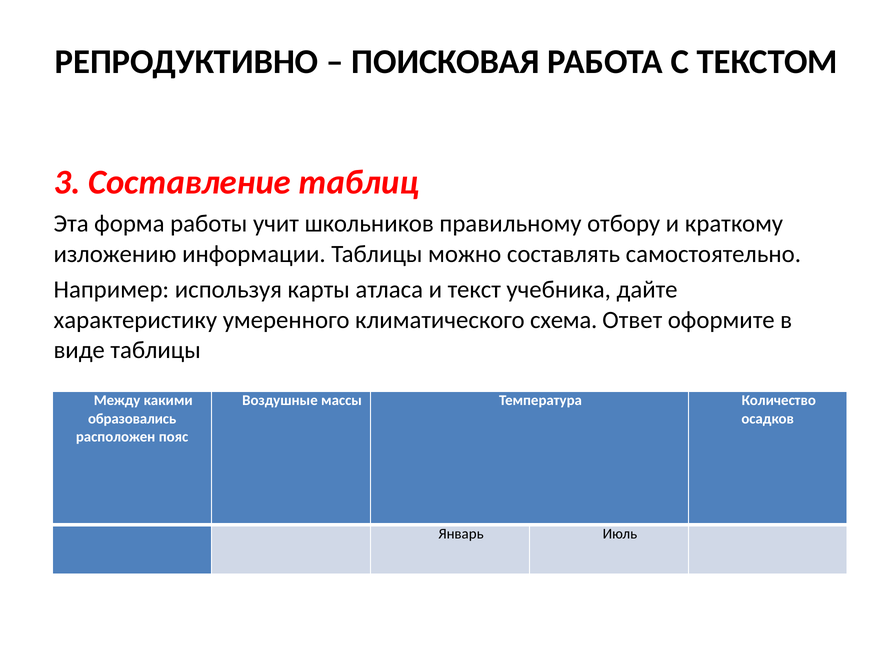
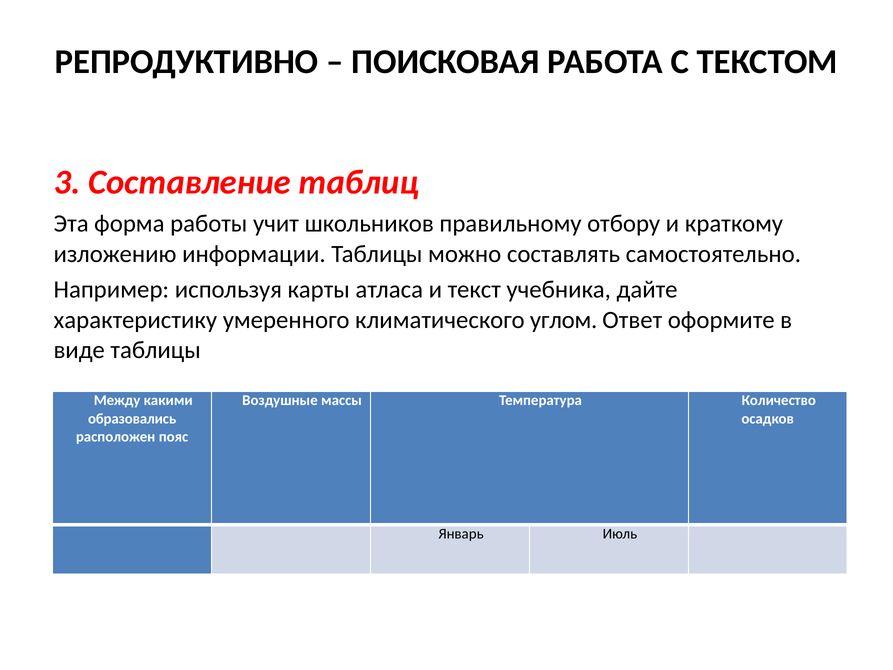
схема: схема -> углом (564, 320)
